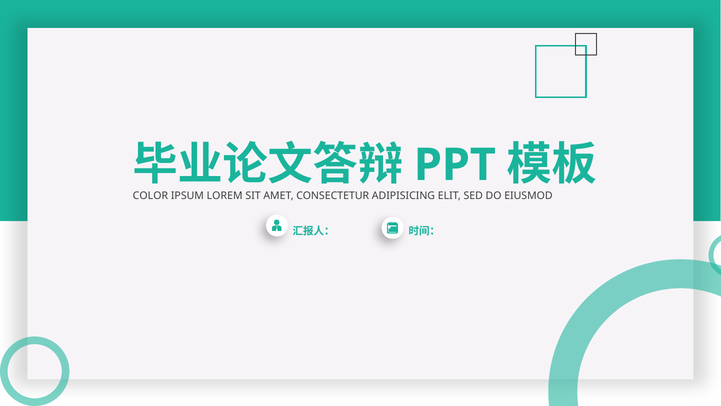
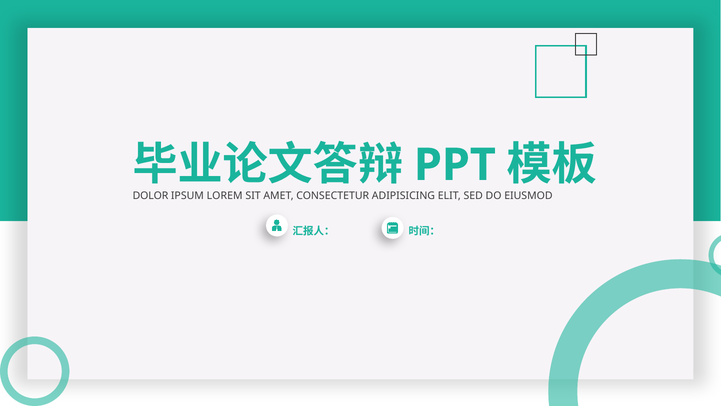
COLOR: COLOR -> DOLOR (151, 196)
